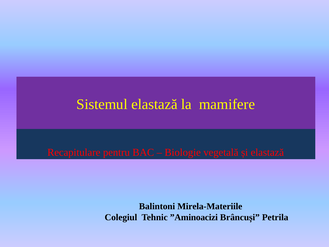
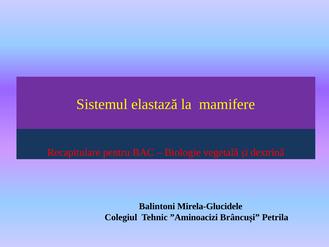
și elastază: elastază -> dextrină (267, 152)
Mirela-Materiile: Mirela-Materiile -> Mirela-Glucidele (210, 206)
